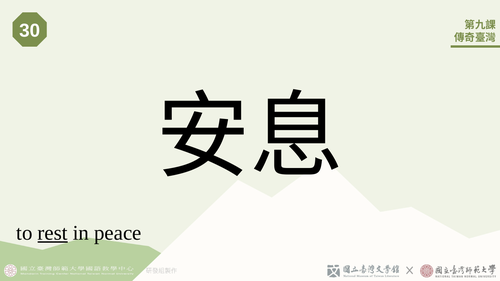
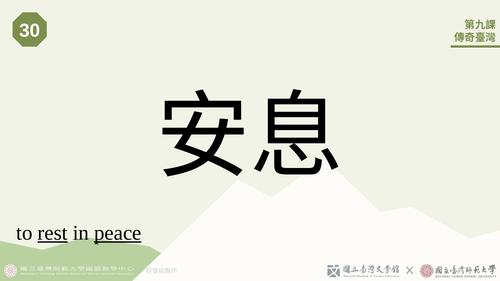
peace underline: none -> present (118, 233)
